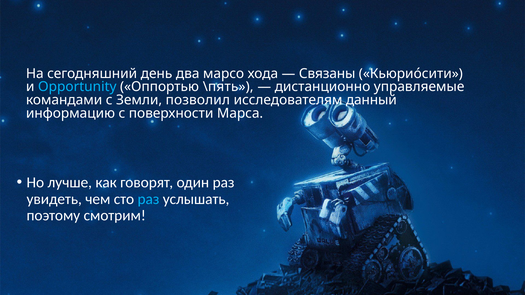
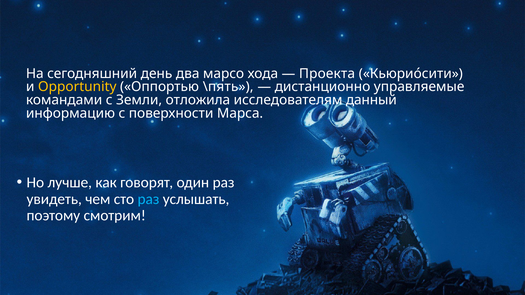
Связаны: Связаны -> Проекта (327, 74)
Opportunity colour: light blue -> yellow (77, 87)
позволил: позволил -> отложила (198, 100)
